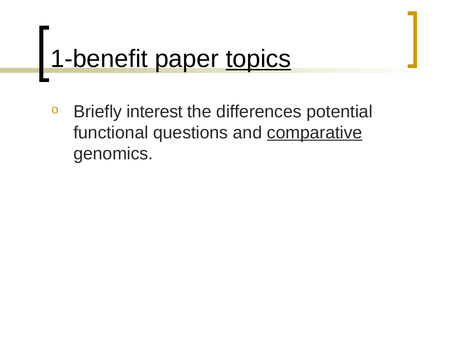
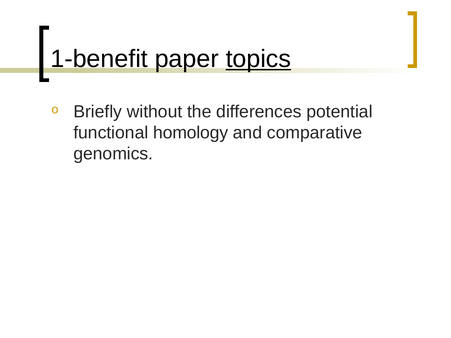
interest: interest -> without (155, 112)
questions: questions -> homology (191, 133)
comparative underline: present -> none (315, 133)
